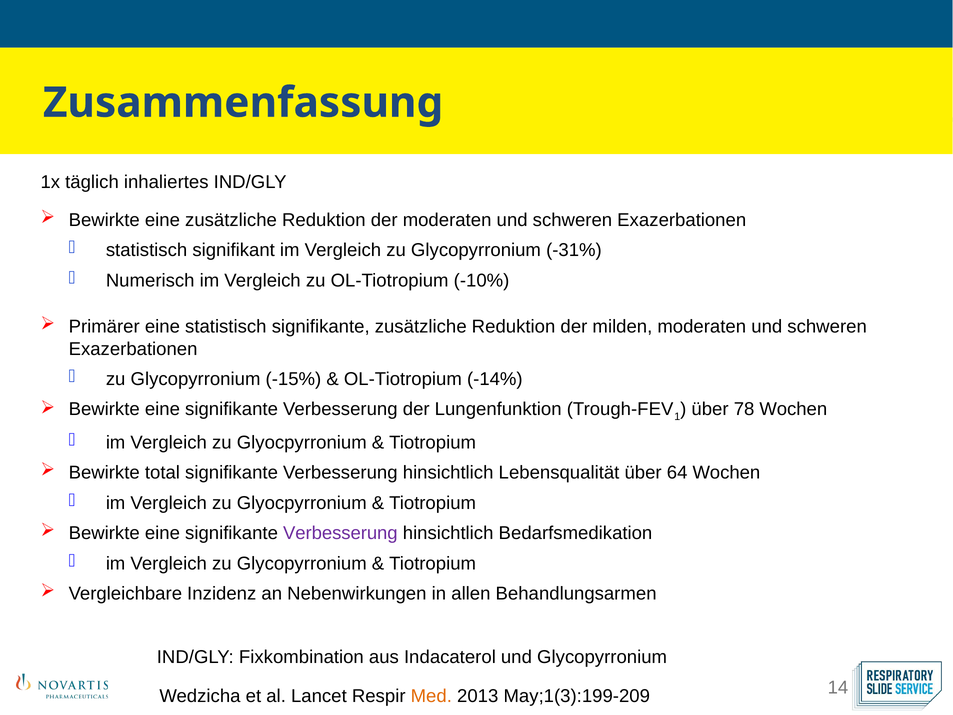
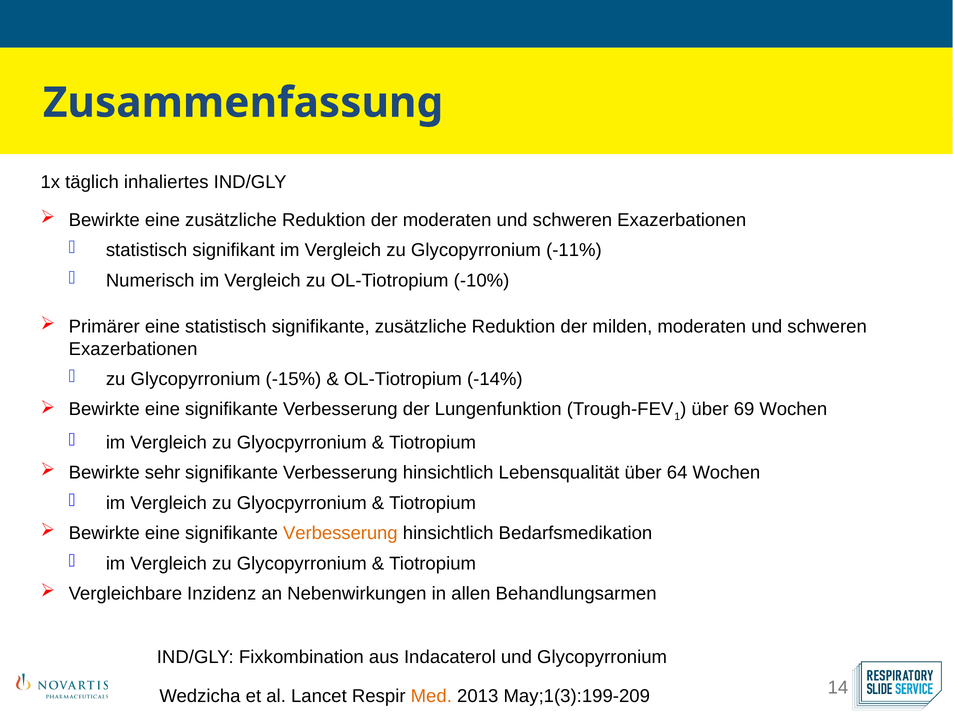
-31%: -31% -> -11% (574, 250)
78: 78 -> 69 (744, 409)
total: total -> sehr (163, 473)
Verbesserung colour: purple -> orange (340, 533)
